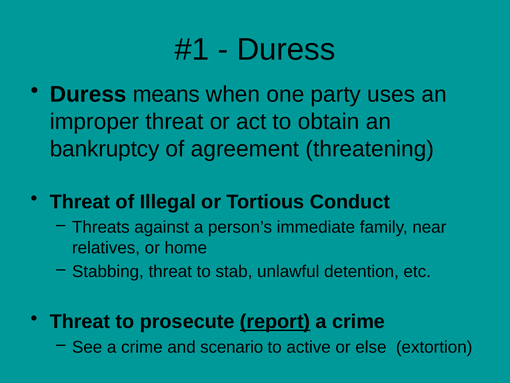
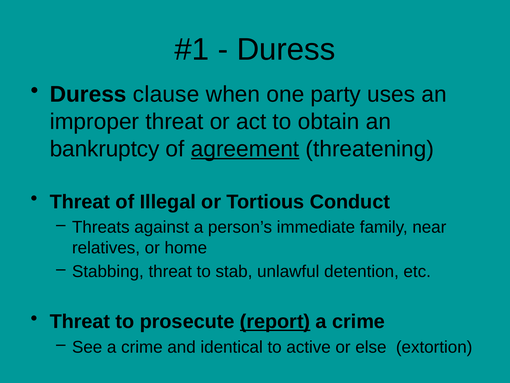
means: means -> clause (166, 94)
agreement underline: none -> present (245, 149)
scenario: scenario -> identical (232, 347)
